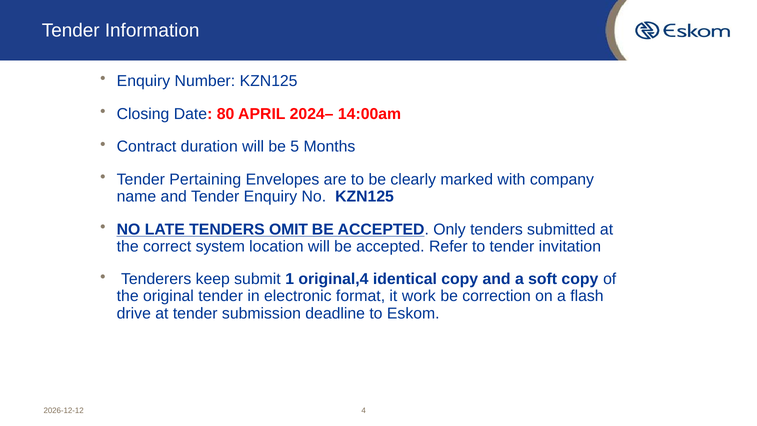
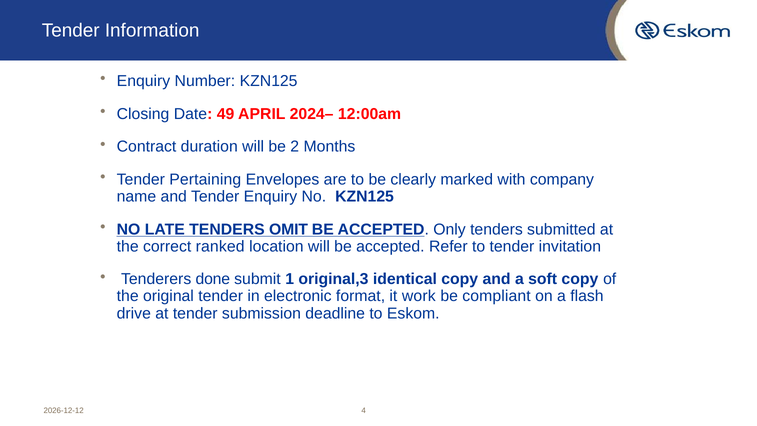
80: 80 -> 49 (226, 114)
14:00am: 14:00am -> 12:00am (370, 114)
5: 5 -> 2 (295, 147)
system: system -> ranked (220, 246)
keep: keep -> done (213, 279)
original,4: original,4 -> original,3 (333, 279)
correction: correction -> compliant (497, 296)
